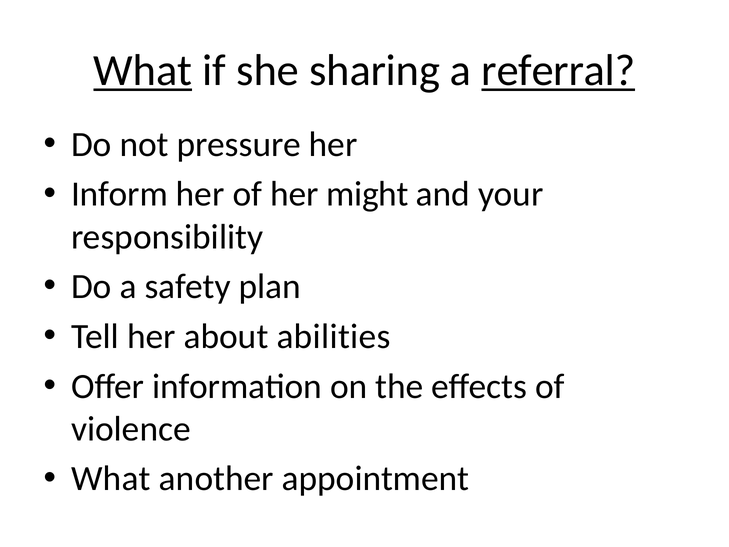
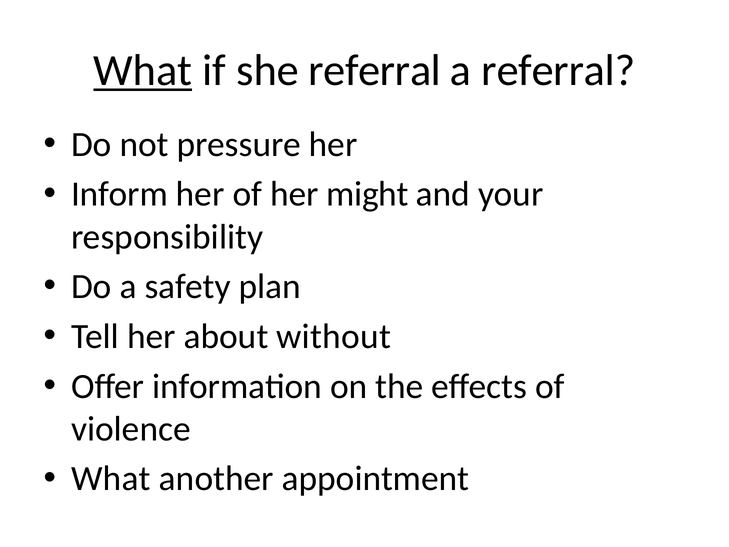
she sharing: sharing -> referral (375, 71)
referral underline: present -> none (558, 71)
abilities: abilities -> without (334, 336)
